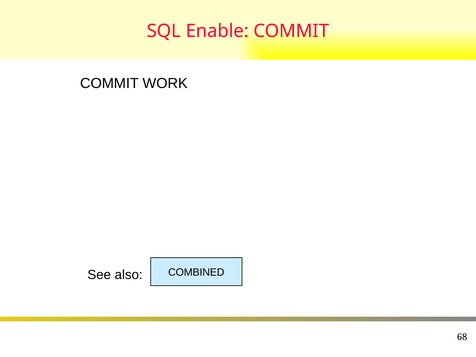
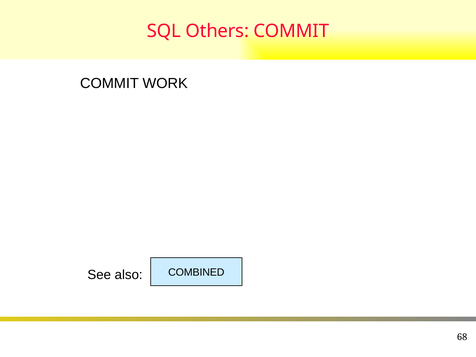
Enable: Enable -> Others (217, 31)
